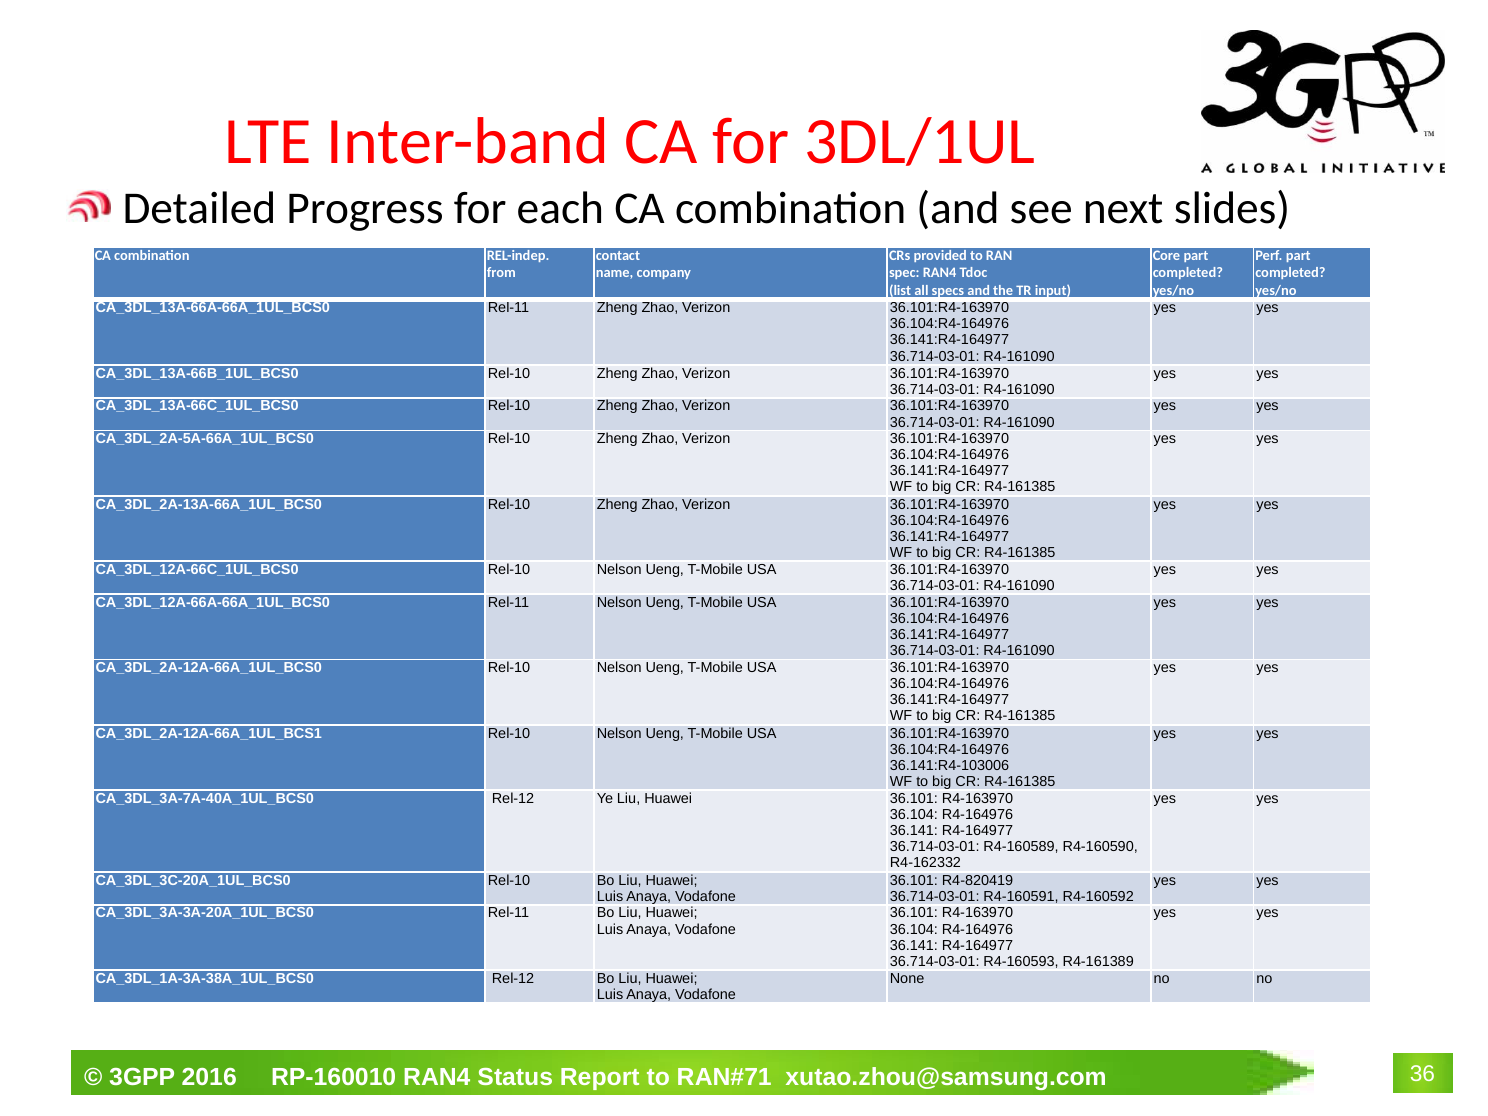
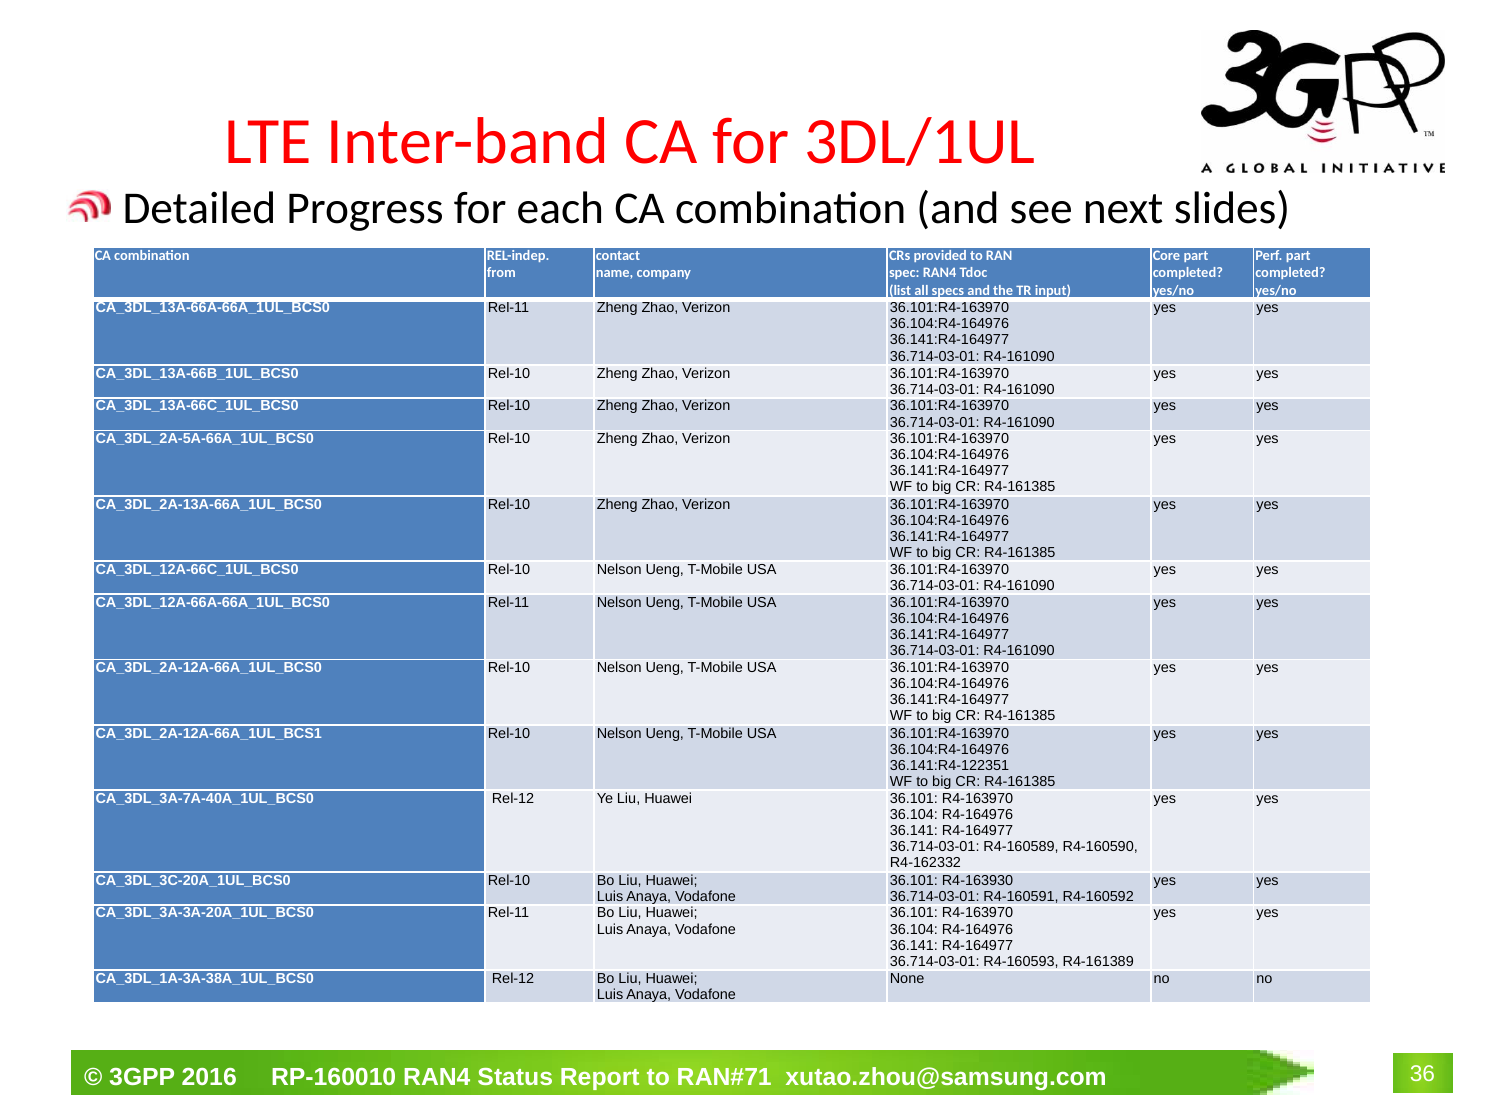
36.141:R4-103006: 36.141:R4-103006 -> 36.141:R4-122351 (950, 765)
R4-820419: R4-820419 -> R4-163930 (977, 880)
